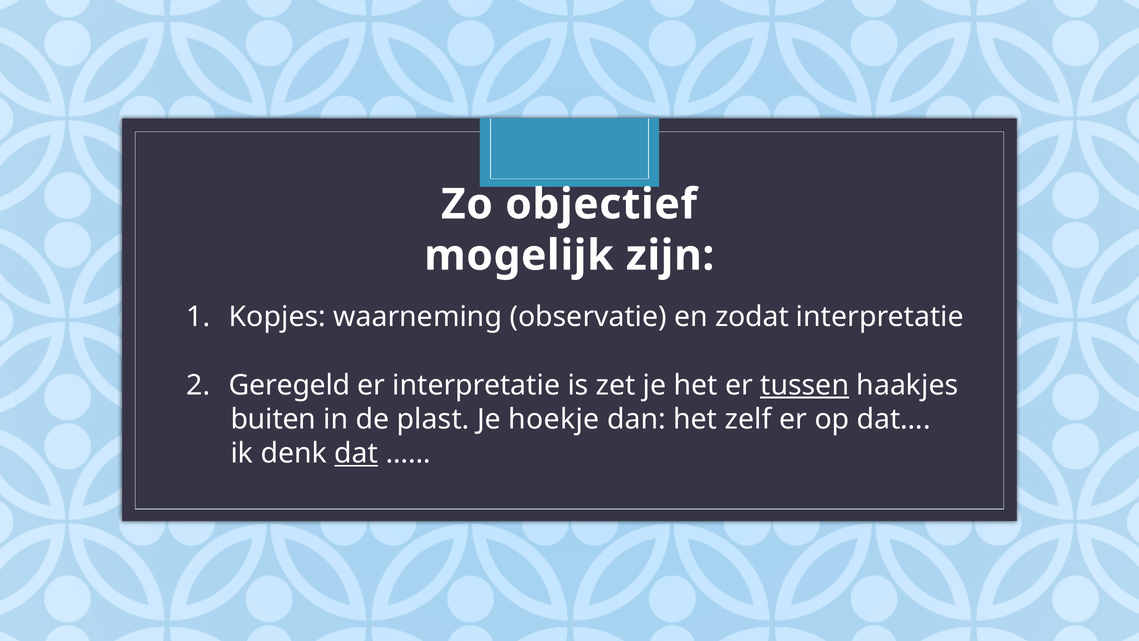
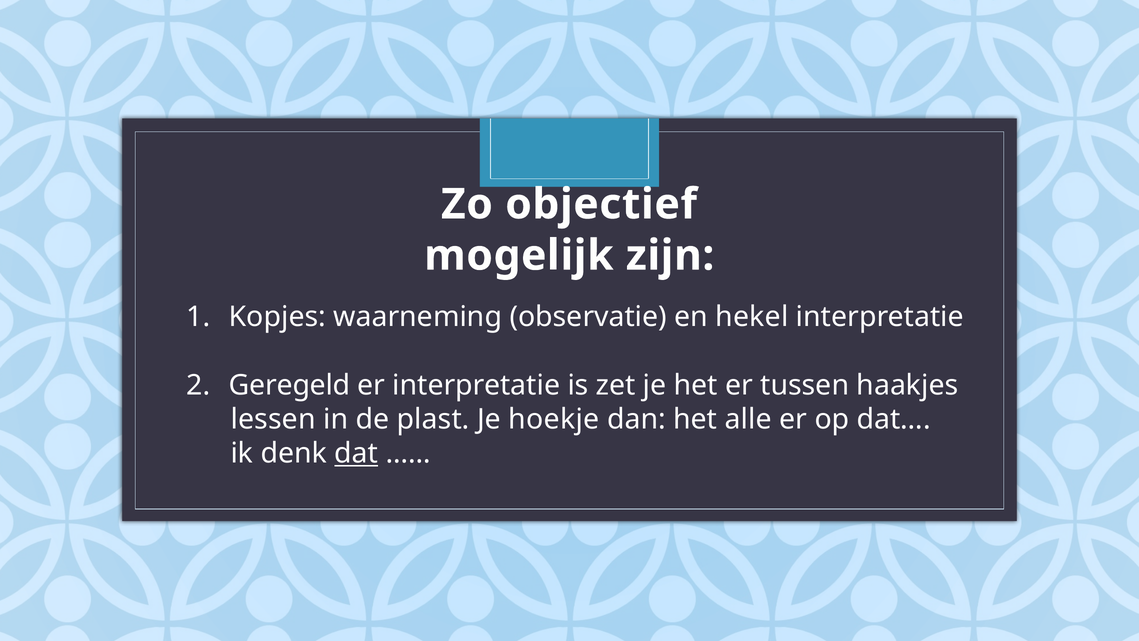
zodat: zodat -> hekel (752, 317)
tussen underline: present -> none (805, 385)
buiten: buiten -> lessen (273, 419)
zelf: zelf -> alle (748, 419)
